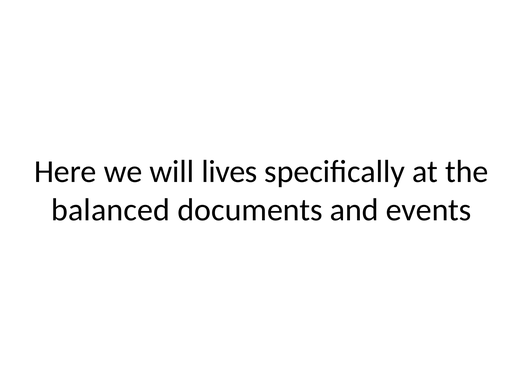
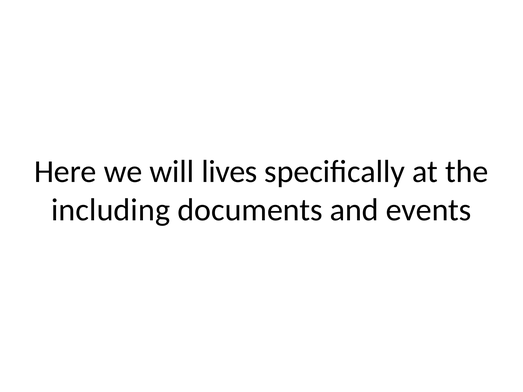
balanced: balanced -> including (111, 210)
